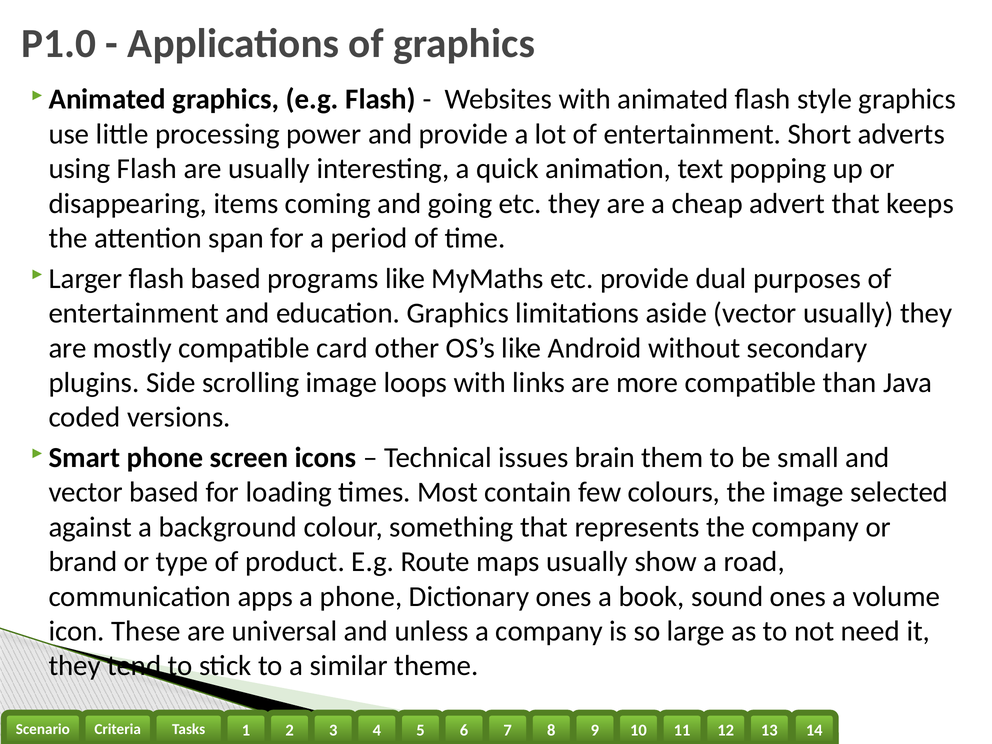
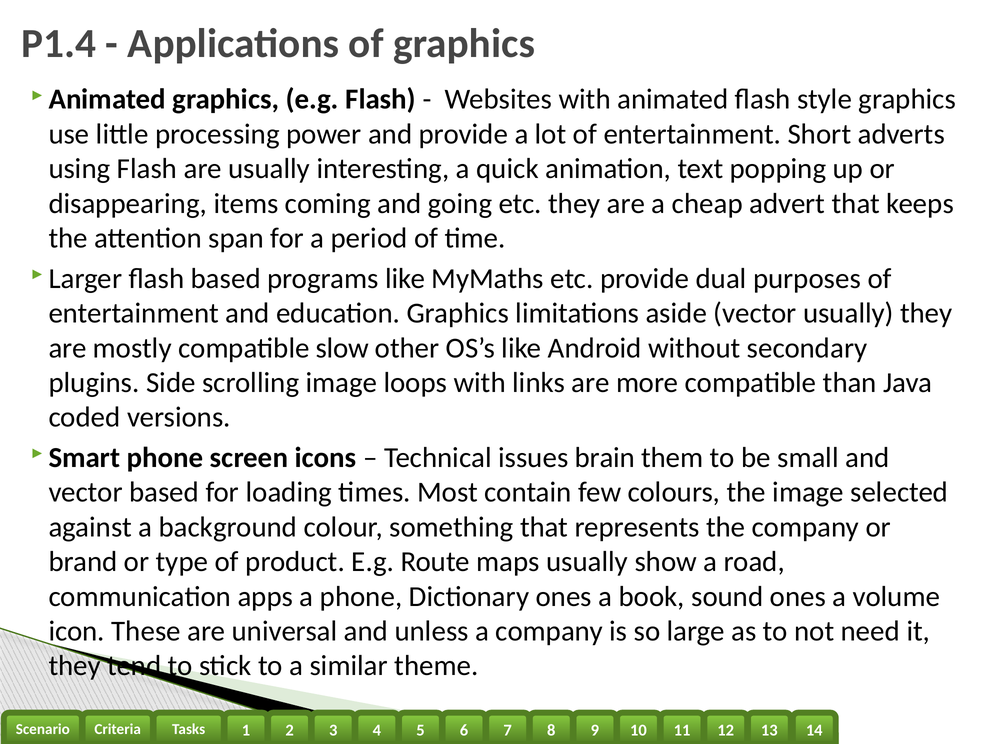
P1.0: P1.0 -> P1.4 (59, 44)
card: card -> slow (342, 348)
